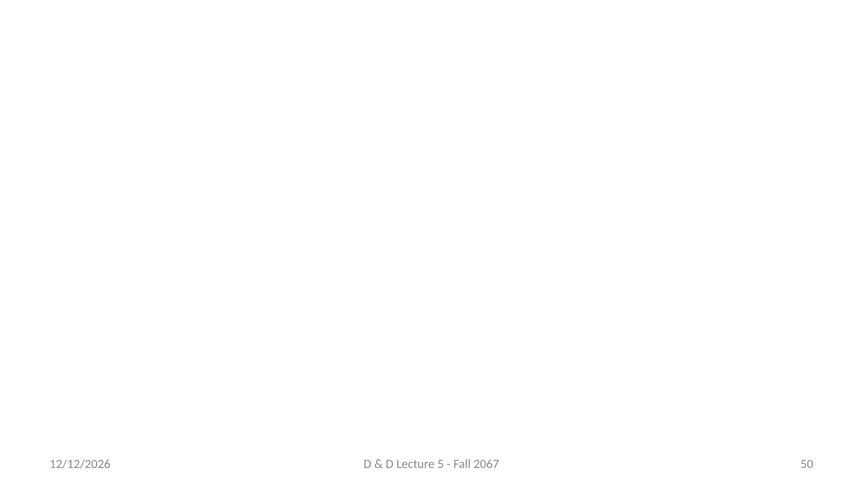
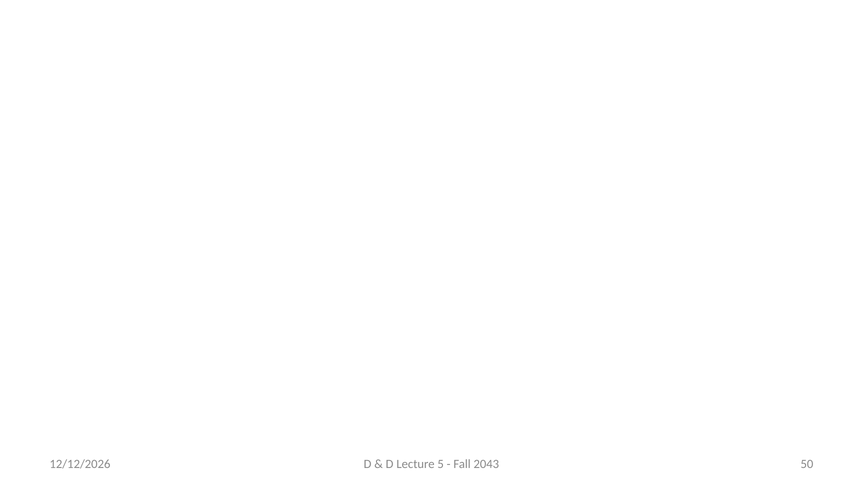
2067: 2067 -> 2043 (486, 464)
